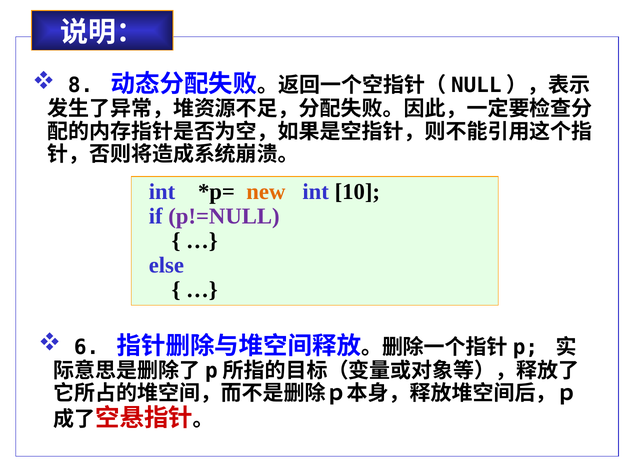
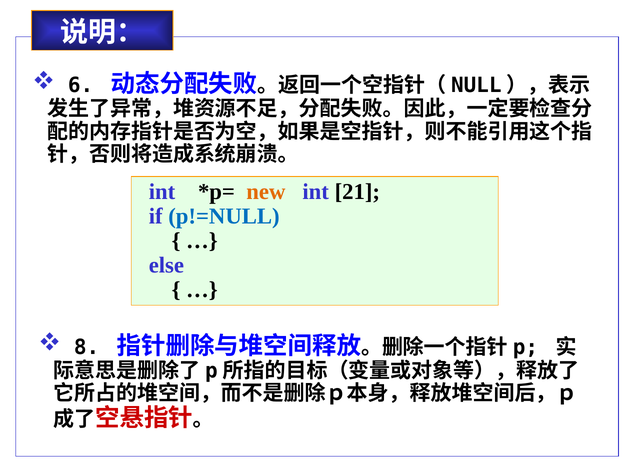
8: 8 -> 6 (81, 85)
10: 10 -> 21 (357, 192)
p!=NULL colour: purple -> blue (224, 216)
6: 6 -> 8 (87, 347)
